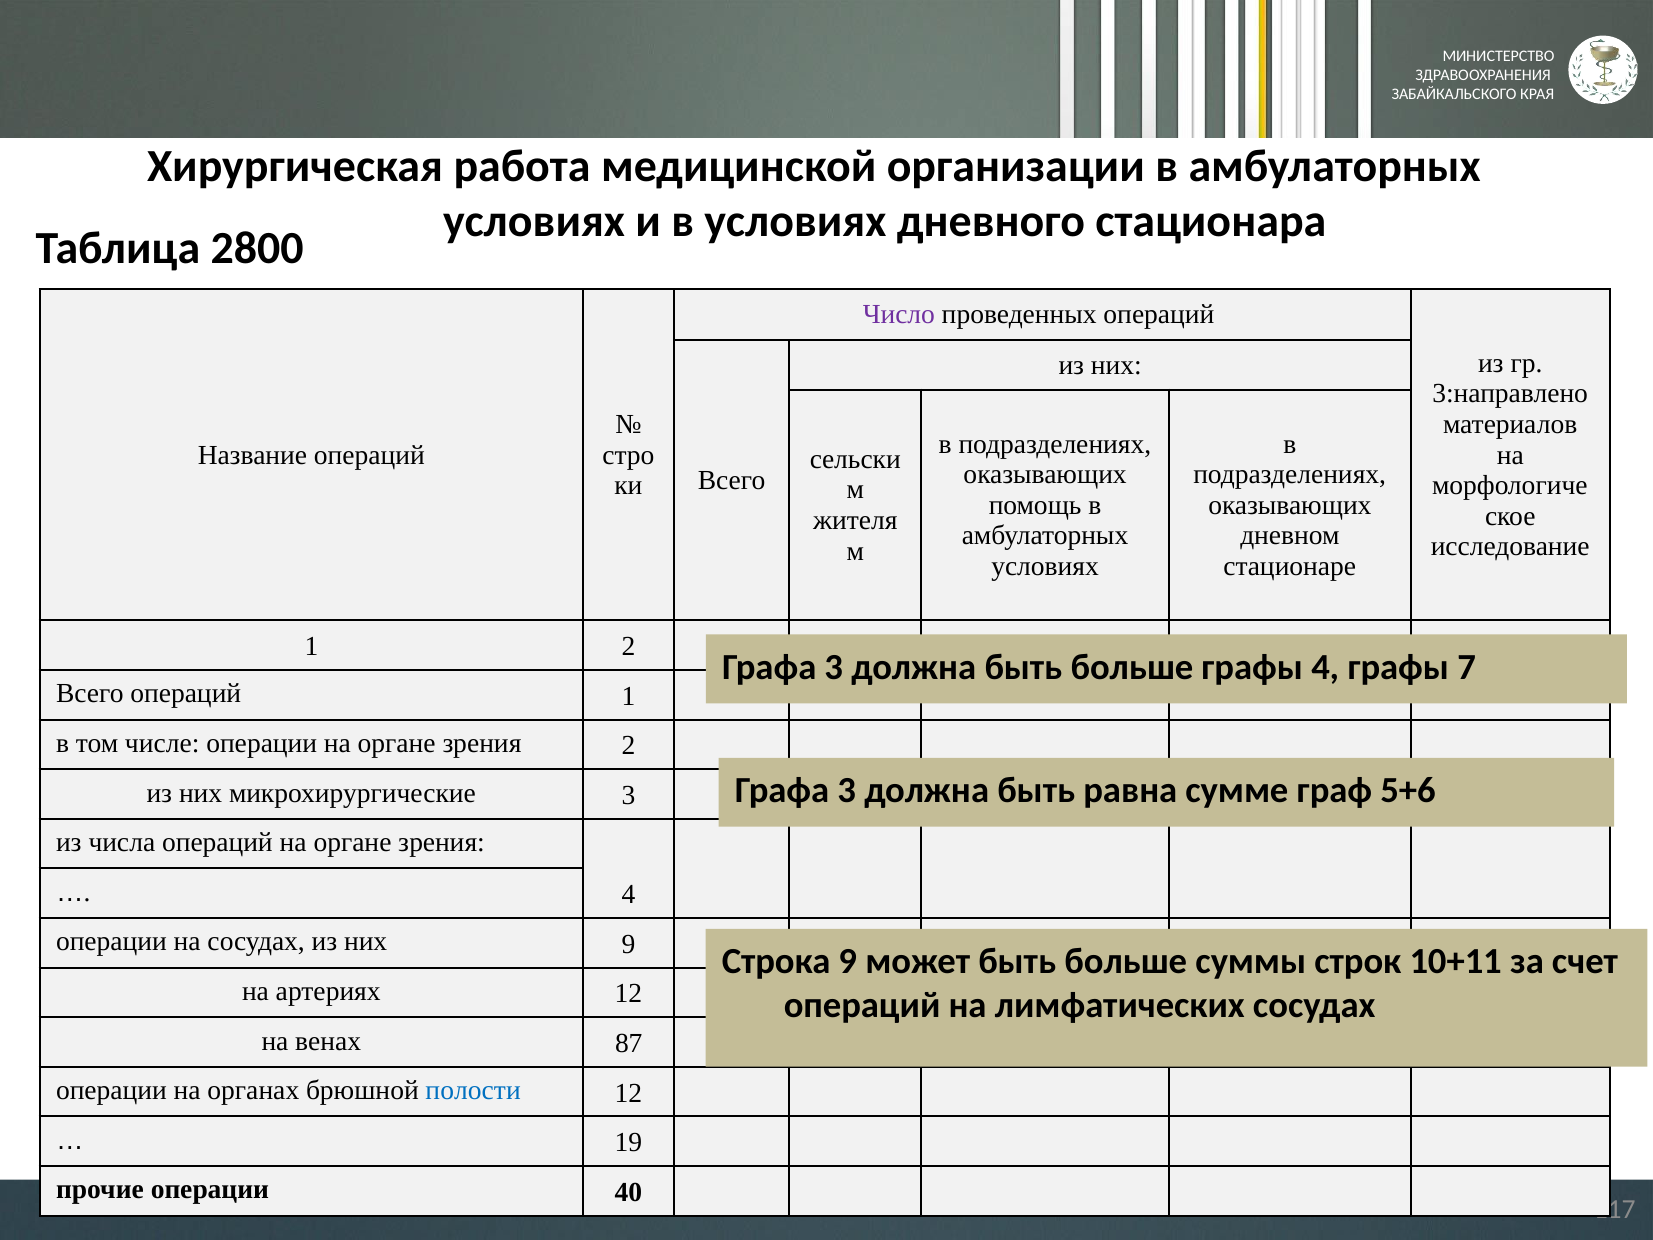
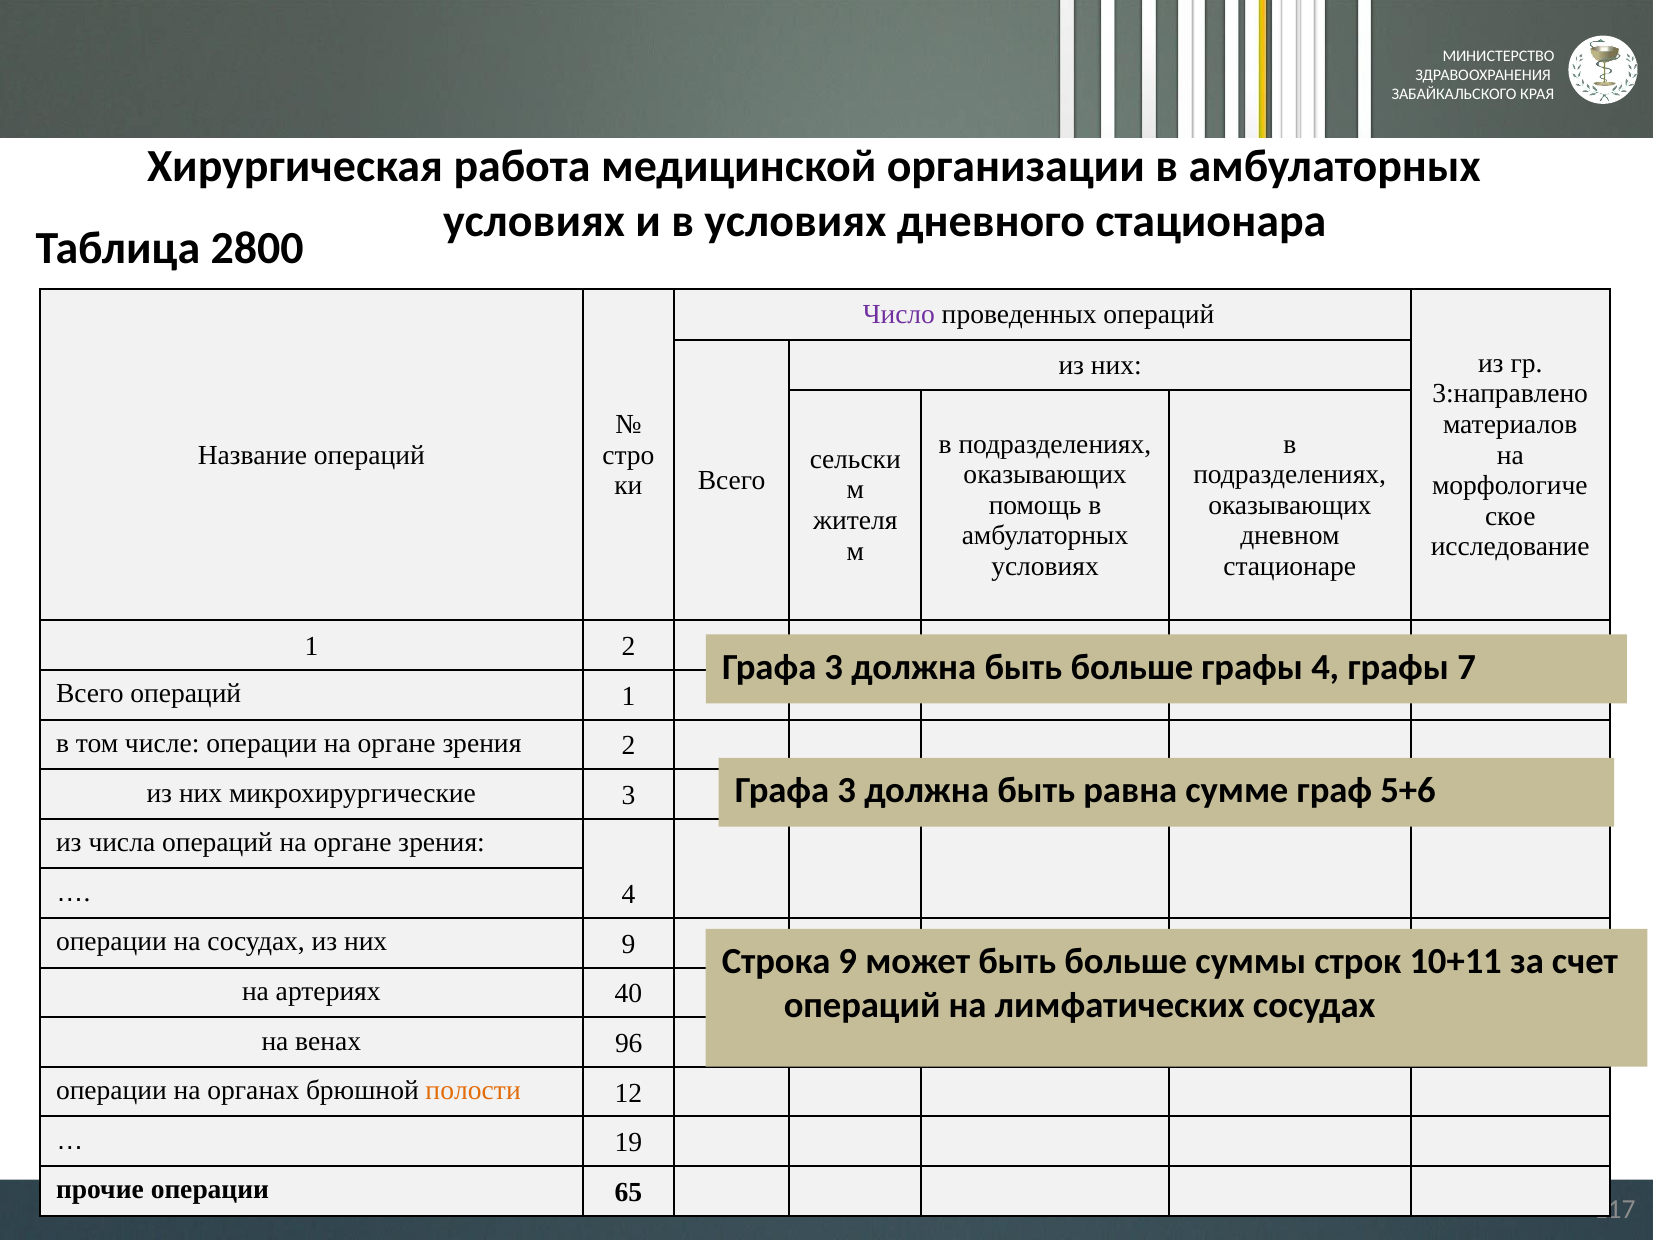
артериях 12: 12 -> 40 (628, 994)
87: 87 -> 96 (629, 1043)
полости colour: blue -> orange (473, 1090)
40: 40 -> 65 (628, 1192)
